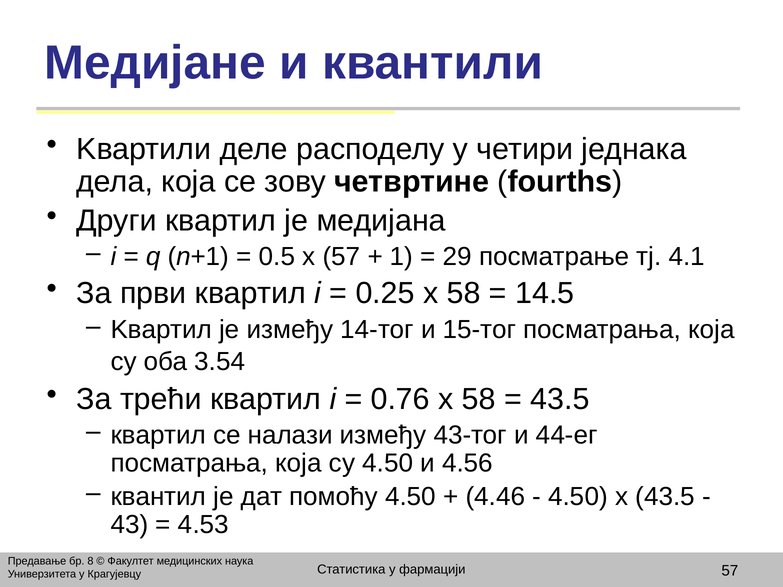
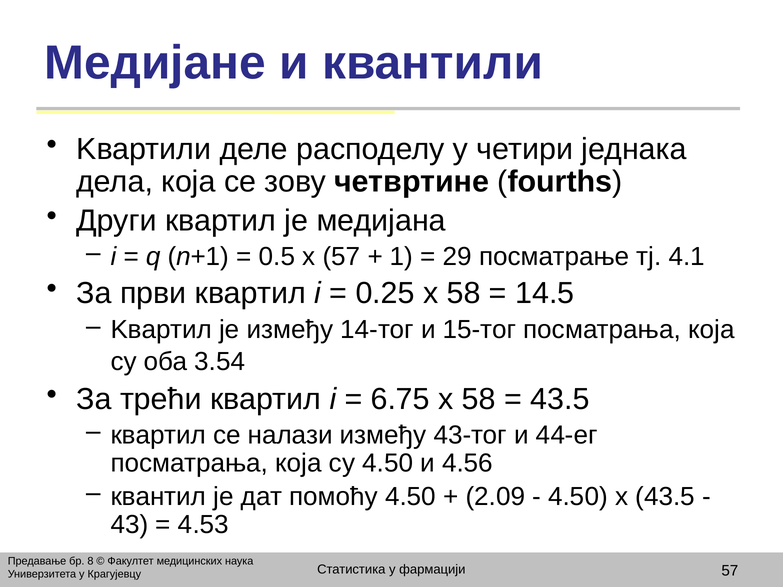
0.76: 0.76 -> 6.75 (400, 399)
4.46: 4.46 -> 2.09 (495, 497)
